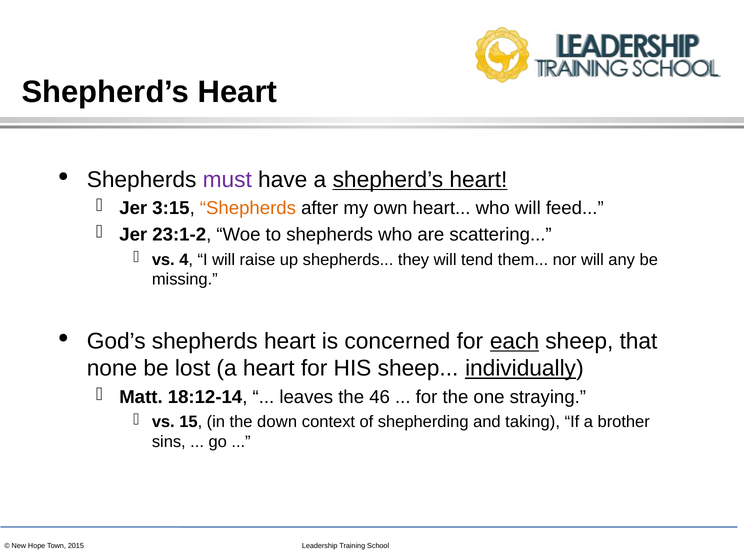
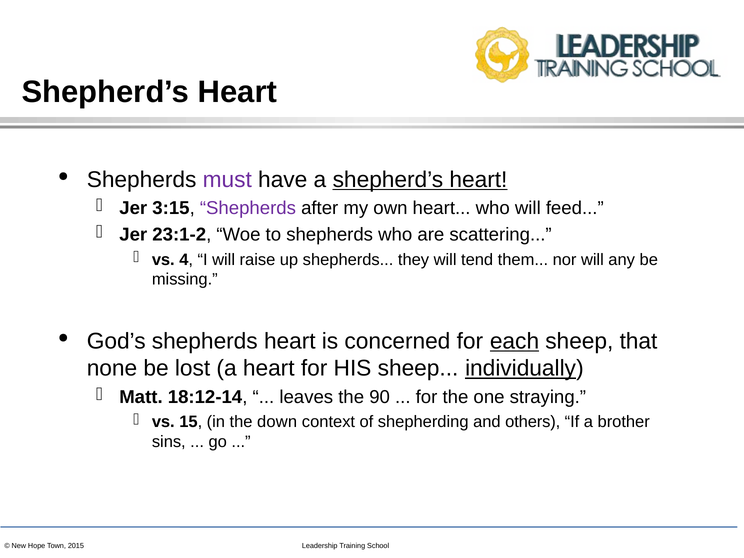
Shepherds colour: orange -> purple (248, 208)
46: 46 -> 90 (380, 397)
taking: taking -> others (533, 422)
